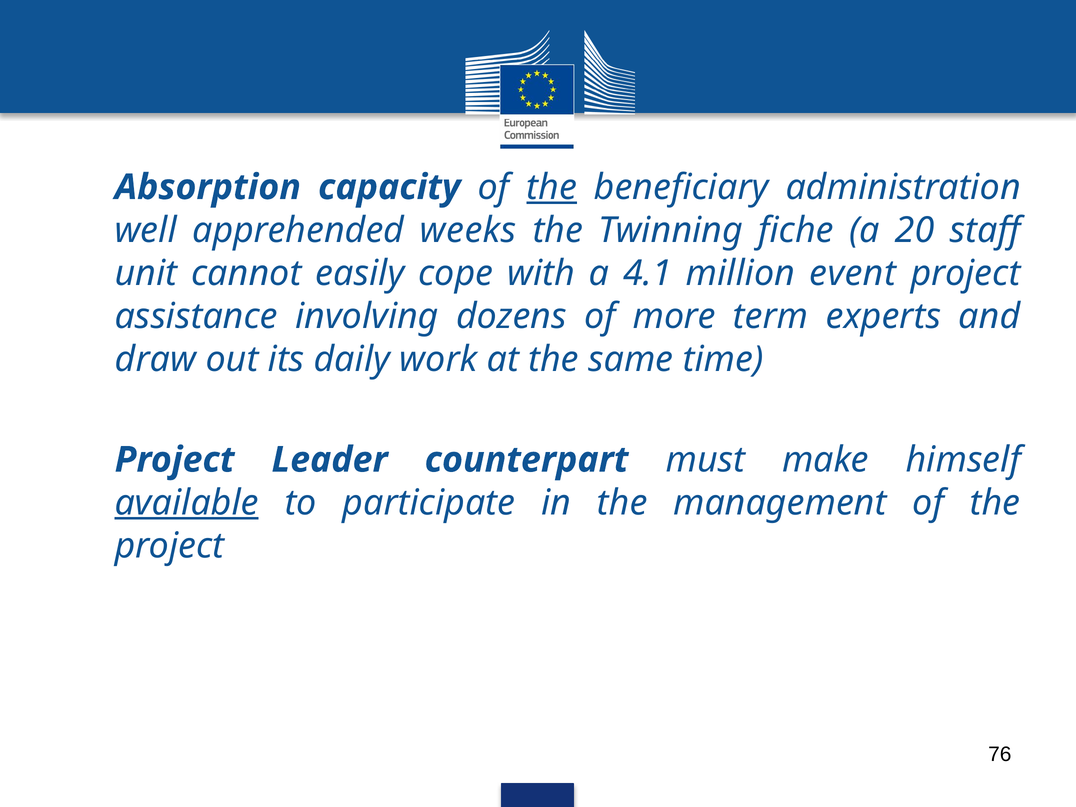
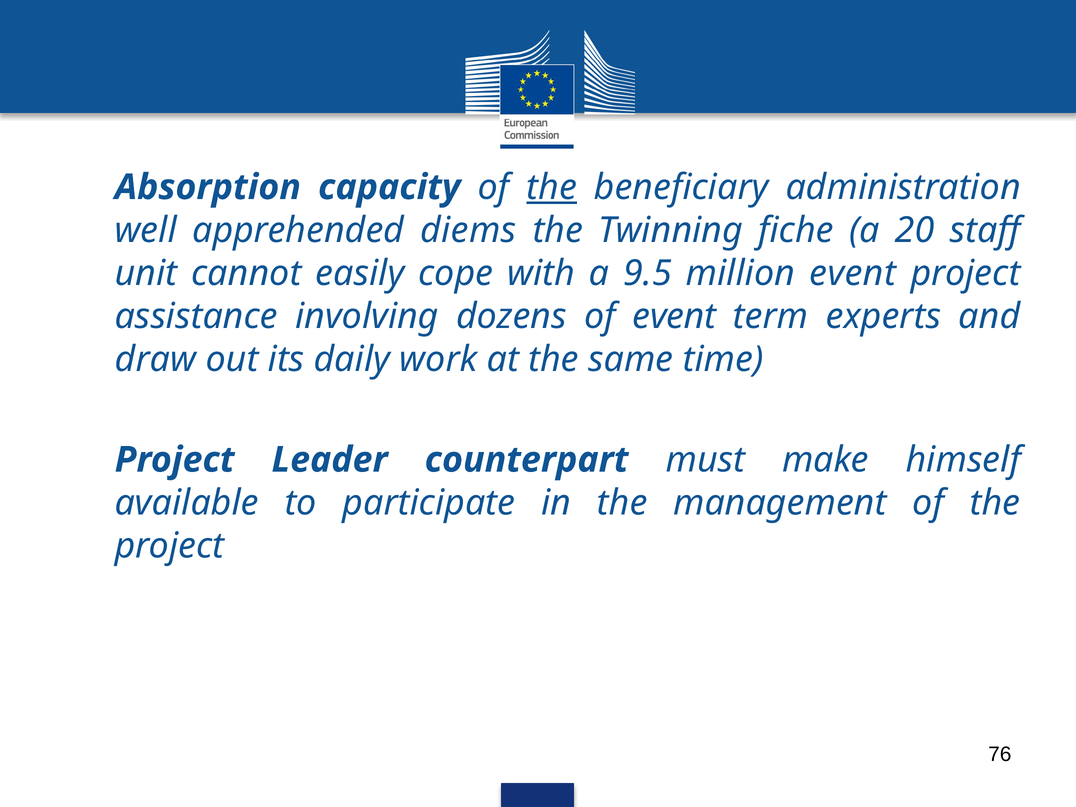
weeks: weeks -> diems (468, 230)
4.1: 4.1 -> 9.5 (647, 273)
of more: more -> event (674, 316)
available underline: present -> none (187, 503)
